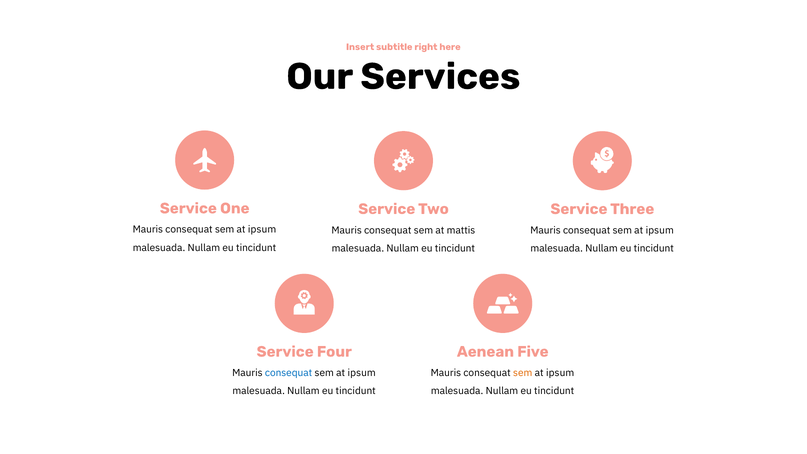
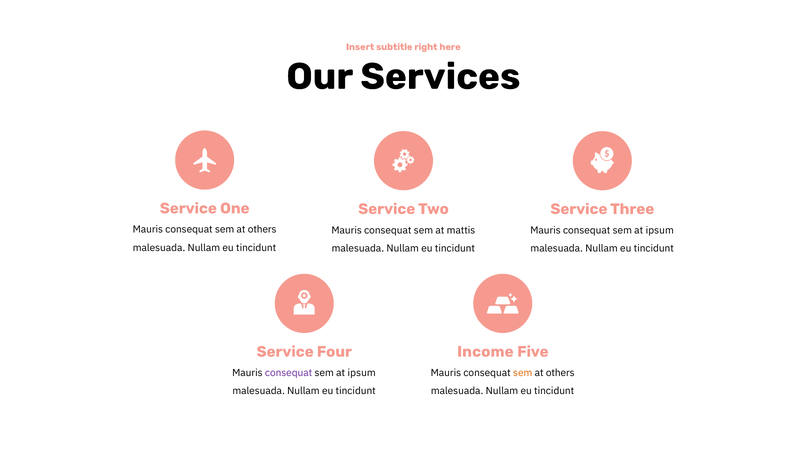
ipsum: ipsum -> others (262, 230)
Aenean: Aenean -> Income (485, 352)
consequat colour: blue -> purple (289, 373)
ipsum: ipsum -> others (560, 373)
